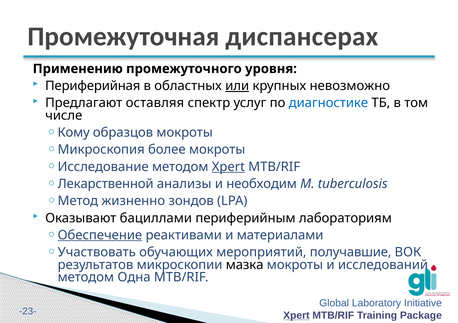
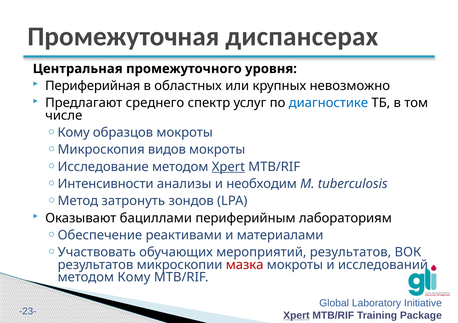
Применению: Применению -> Центральная (78, 69)
или underline: present -> none (237, 86)
оставляя: оставляя -> среднего (155, 103)
более: более -> видов (167, 150)
Лекарственной: Лекарственной -> Интенсивности (106, 184)
жизненно: жизненно -> затронуть (133, 201)
Обеспечение underline: present -> none (100, 235)
мероприятий получавшие: получавшие -> результатов (351, 252)
мазка colour: black -> red (245, 265)
методом Одна: Одна -> Кому (134, 278)
